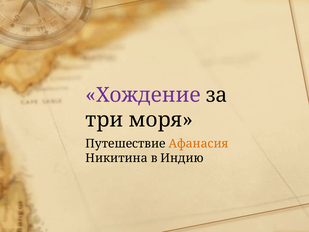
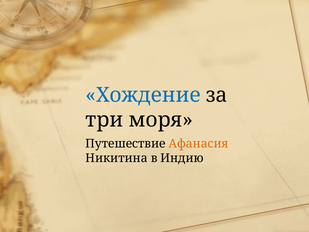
Хождение colour: purple -> blue (143, 95)
